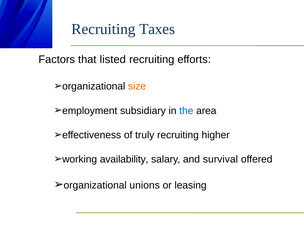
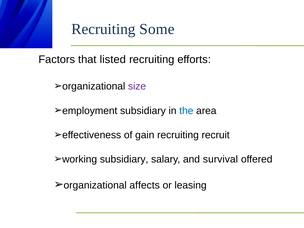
Taxes: Taxes -> Some (157, 29)
size colour: orange -> purple (137, 86)
truly: truly -> gain (145, 135)
higher: higher -> recruit (216, 135)
availability: availability -> subsidiary (124, 159)
unions: unions -> affects (145, 185)
